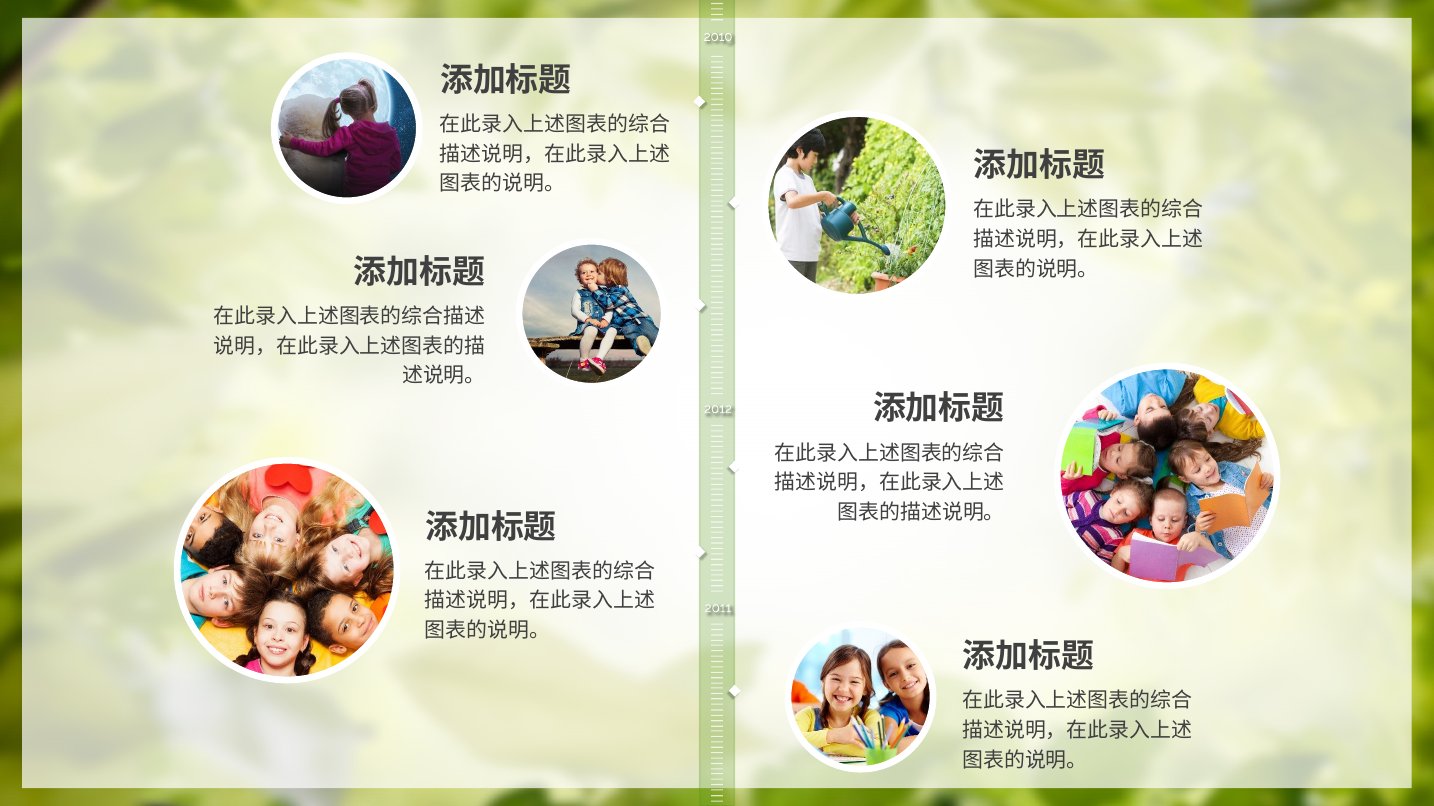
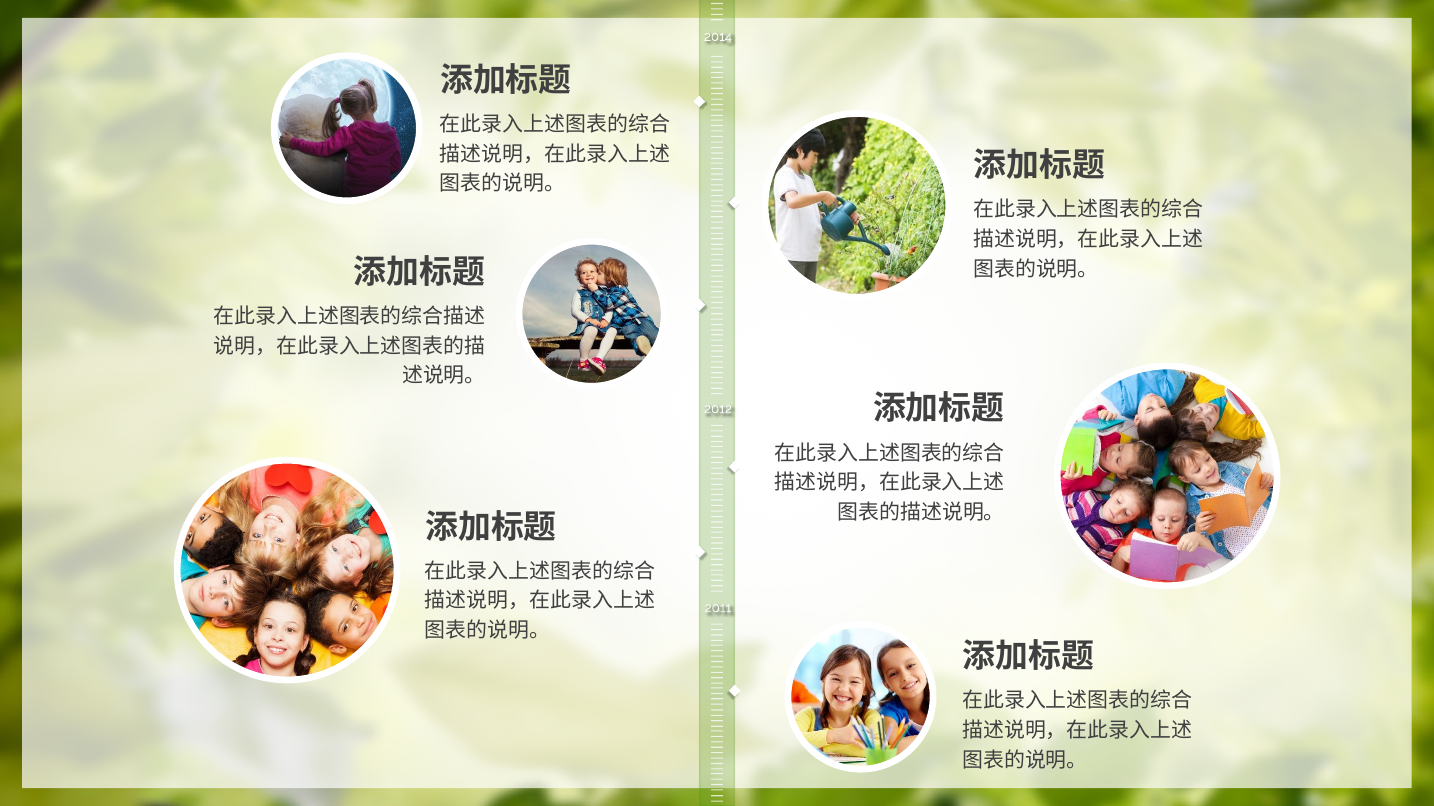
2010: 2010 -> 2014 (718, 36)
